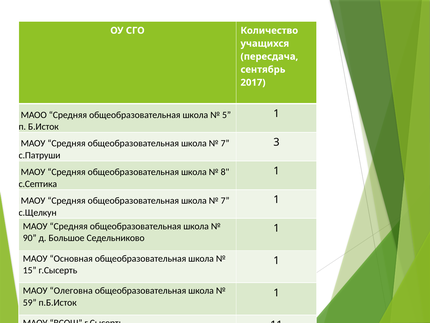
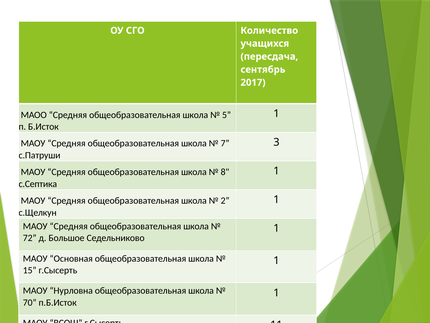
7: 7 -> 2 (225, 201)
90: 90 -> 72 (30, 238)
Олеговна: Олеговна -> Нурловна (71, 290)
59: 59 -> 70 (30, 302)
